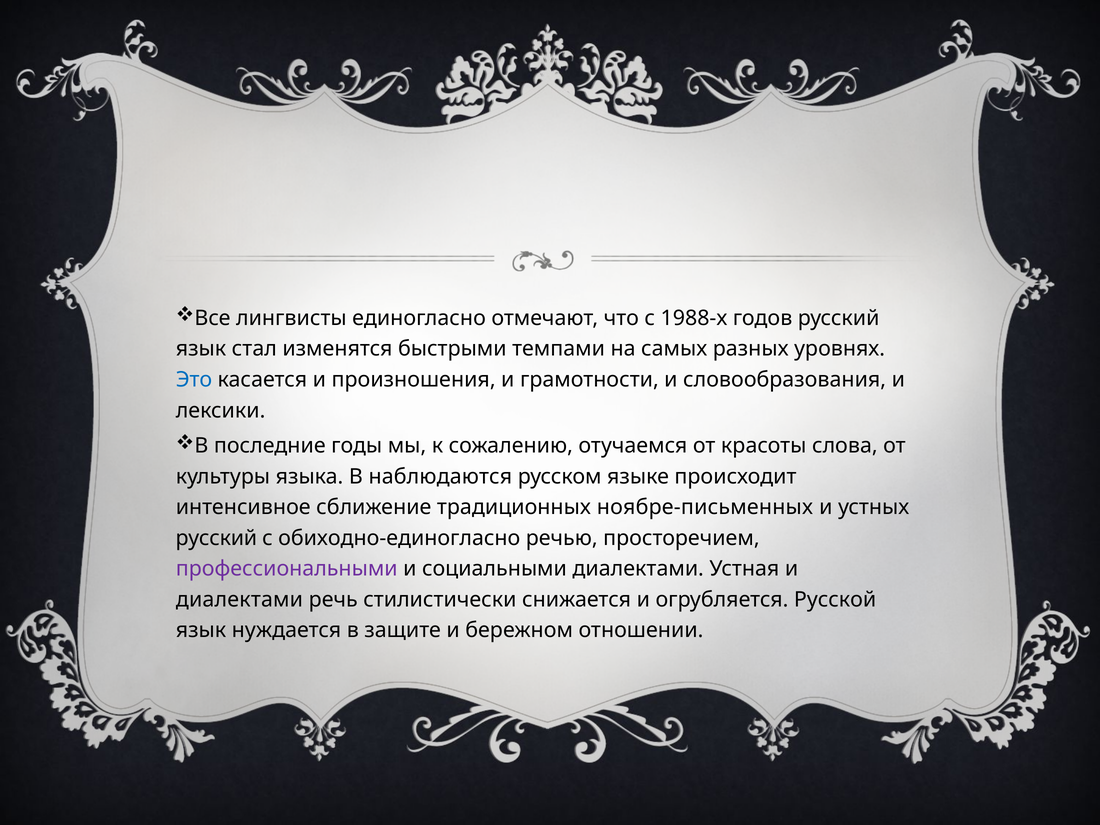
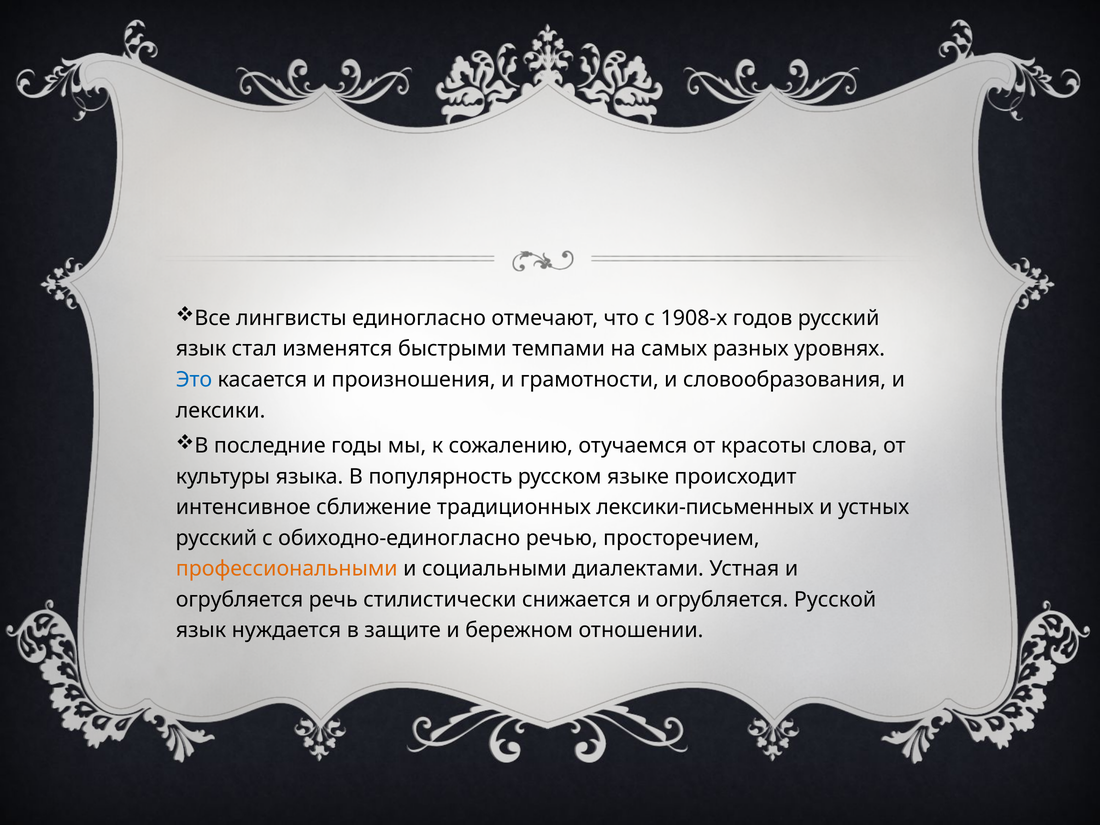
1988-х: 1988-х -> 1908-х (694, 318)
наблюдаются: наблюдаются -> популярность (440, 476)
ноябре-письменных: ноябре-письменных -> лексики-письменных (705, 507)
профессиональными colour: purple -> orange (287, 569)
диалектами: диалектами -> огрубляется (240, 600)
